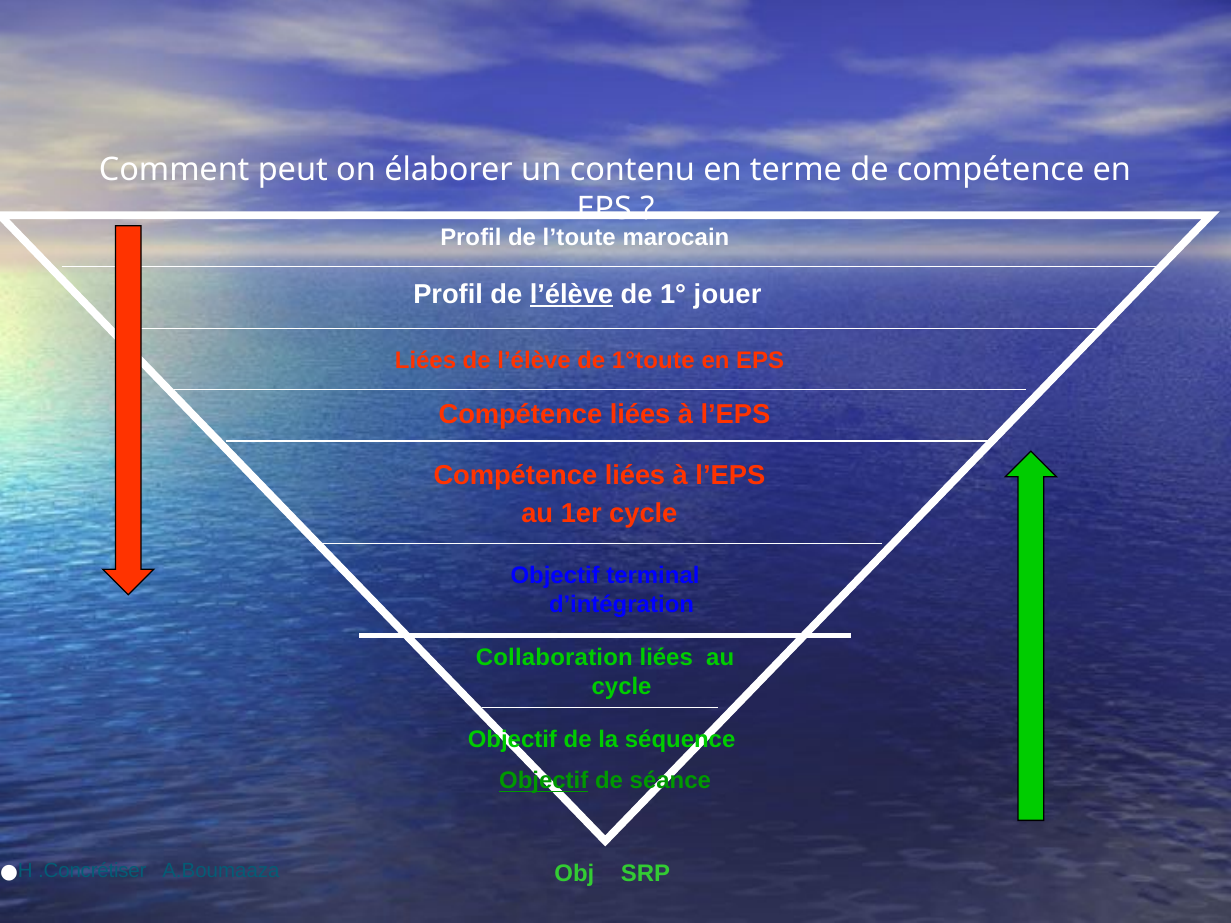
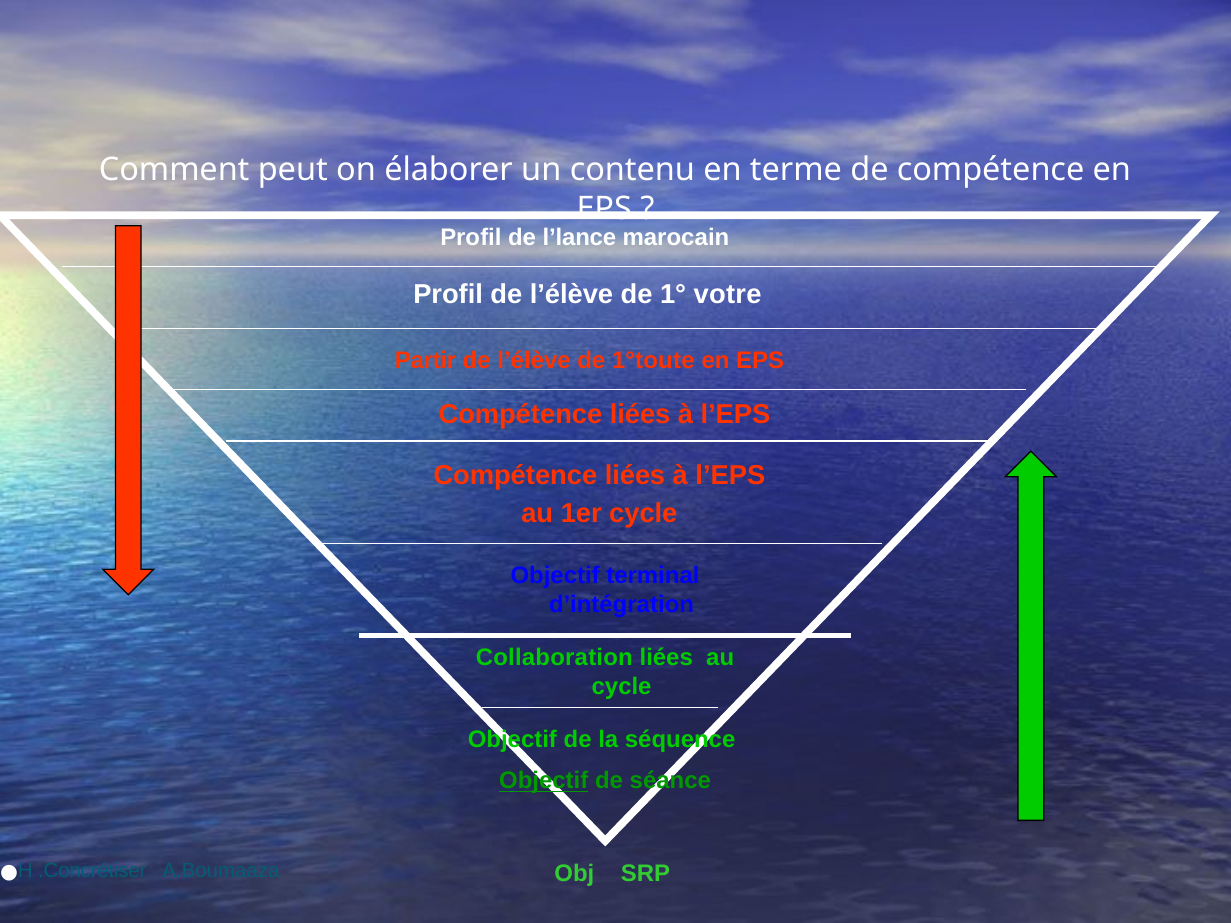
l’toute: l’toute -> l’lance (579, 238)
l’élève underline: present -> none (572, 295)
jouer: jouer -> votre (728, 295)
Liées: Liées -> Partir (426, 361)
